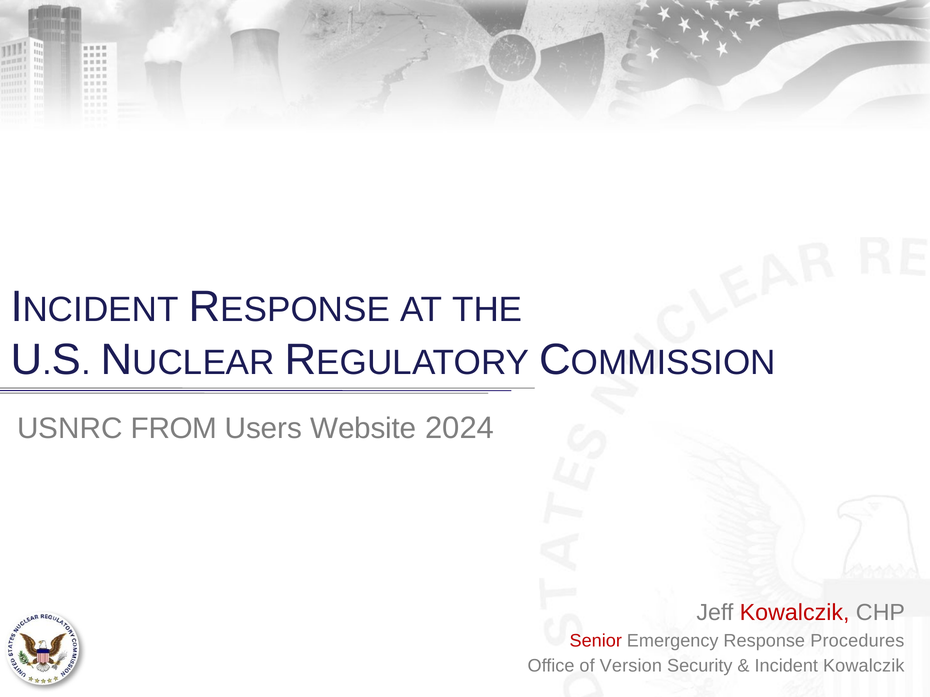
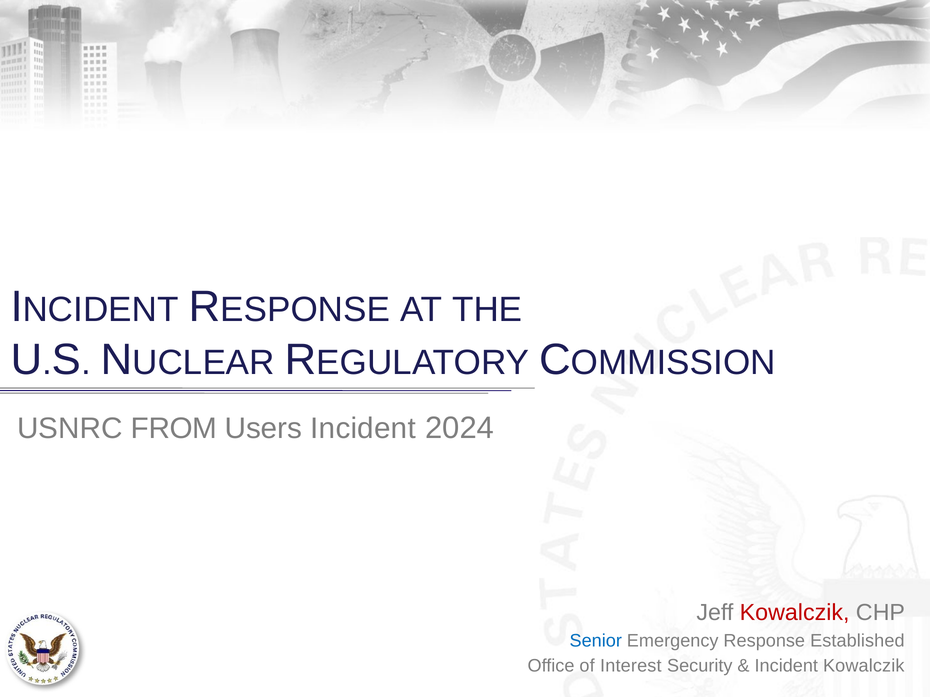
Users Website: Website -> Incident (363, 429)
Senior colour: red -> blue (596, 641)
Procedures: Procedures -> Established (857, 641)
Version: Version -> Interest (631, 666)
